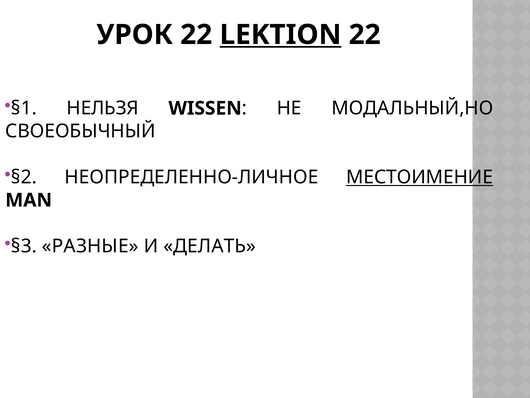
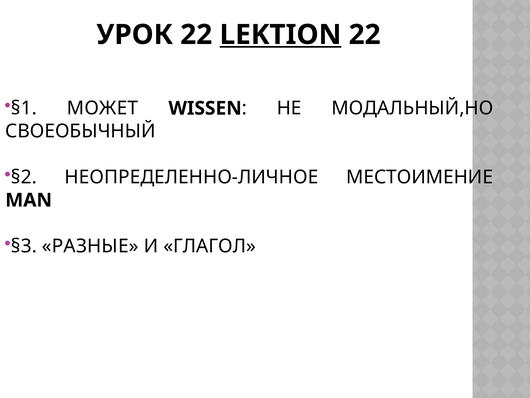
НЕЛЬЗЯ: НЕЛЬЗЯ -> МОЖЕТ (103, 108)
МЕСТОИМЕНИЕ underline: present -> none (420, 177)
ДЕЛАТЬ: ДЕЛАТЬ -> ГЛАГОЛ (210, 246)
